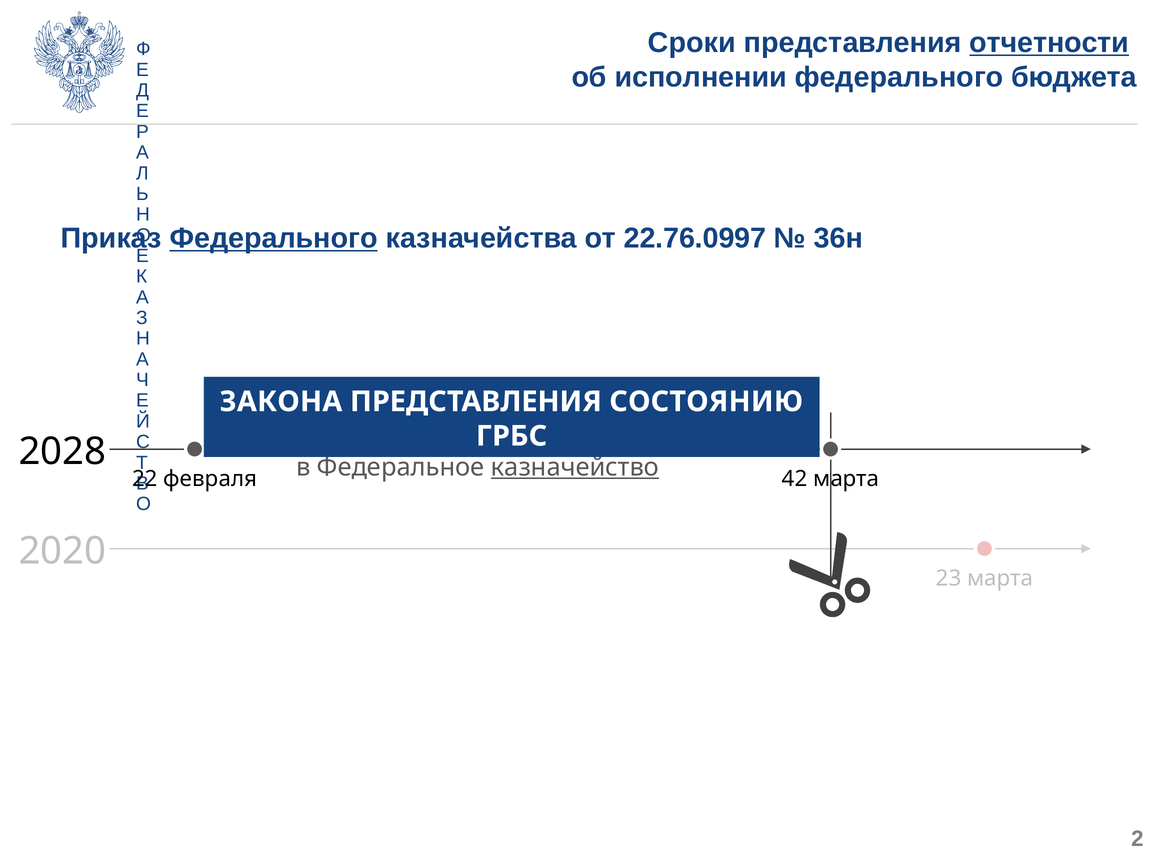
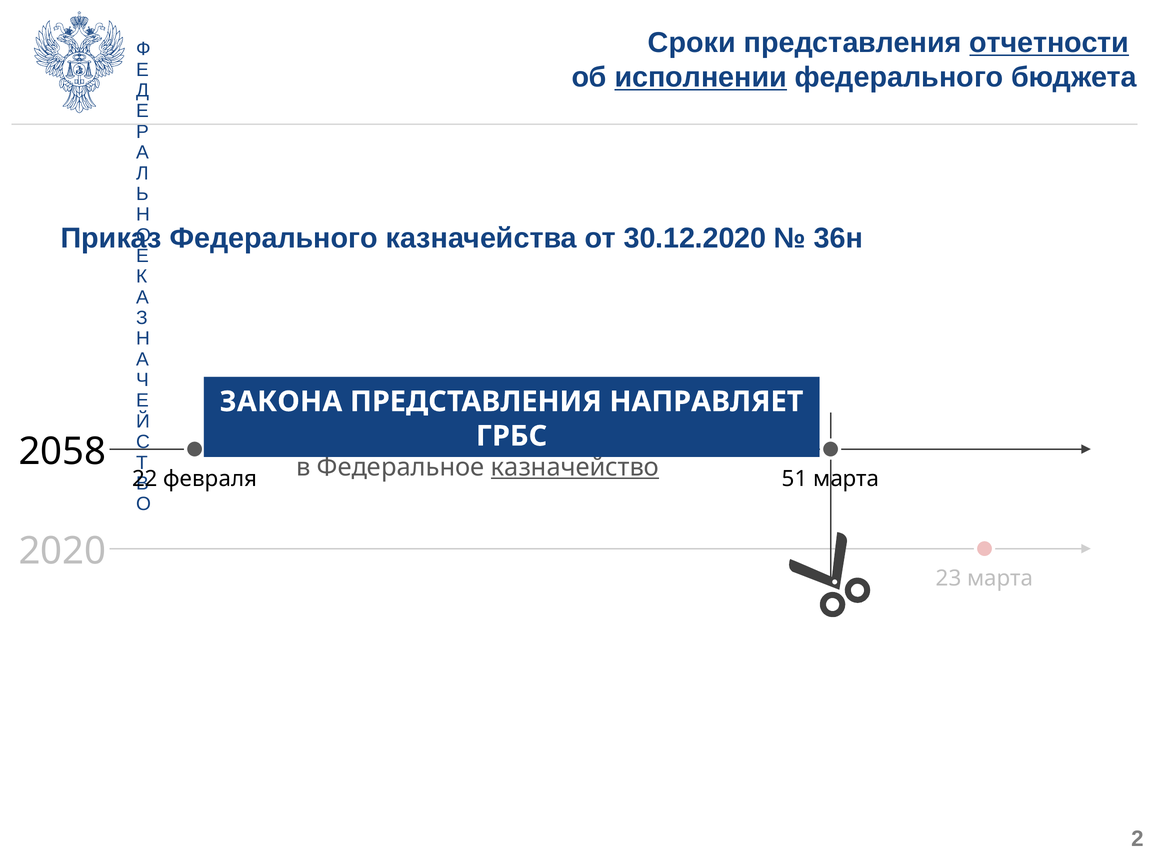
исполнении underline: none -> present (701, 77)
Федерального underline: present -> none (274, 238)
22.76.0997: 22.76.0997 -> 30.12.2020 (695, 238)
СОСТОЯНИЮ: СОСТОЯНИЮ -> НАПРАВЛЯЕТ (706, 402)
2028: 2028 -> 2058 (62, 452)
42: 42 -> 51 (795, 479)
